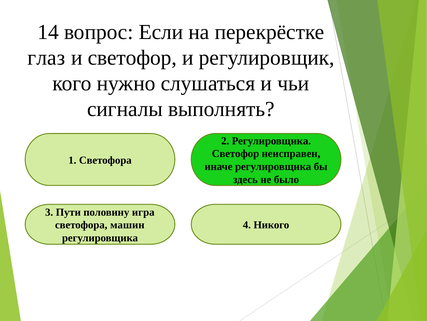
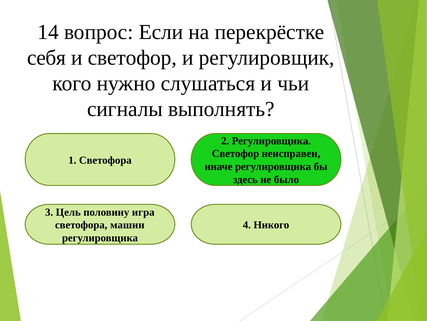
глаз: глаз -> себя (47, 58)
Пути: Пути -> Цель (68, 212)
